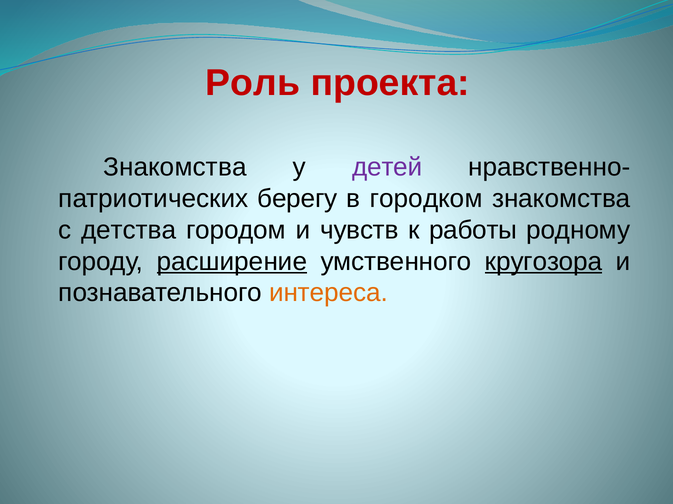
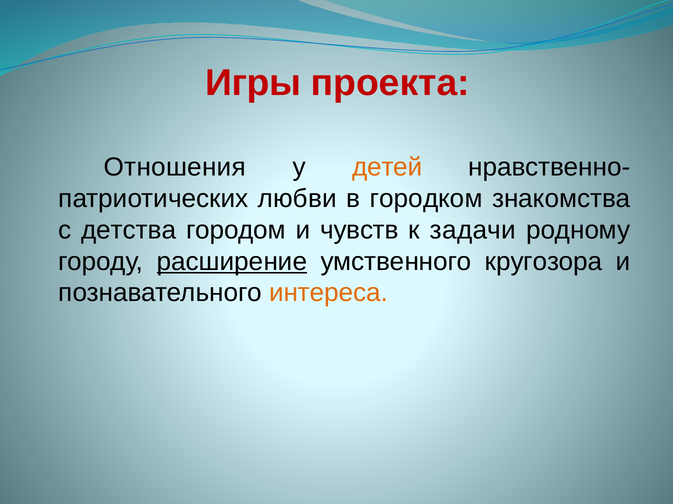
Роль: Роль -> Игры (253, 83)
Знакомства: Знакомства -> Отношения (175, 168)
детей colour: purple -> orange (387, 168)
берегу: берегу -> любви (297, 199)
работы: работы -> задачи (473, 230)
кругозора underline: present -> none (544, 262)
